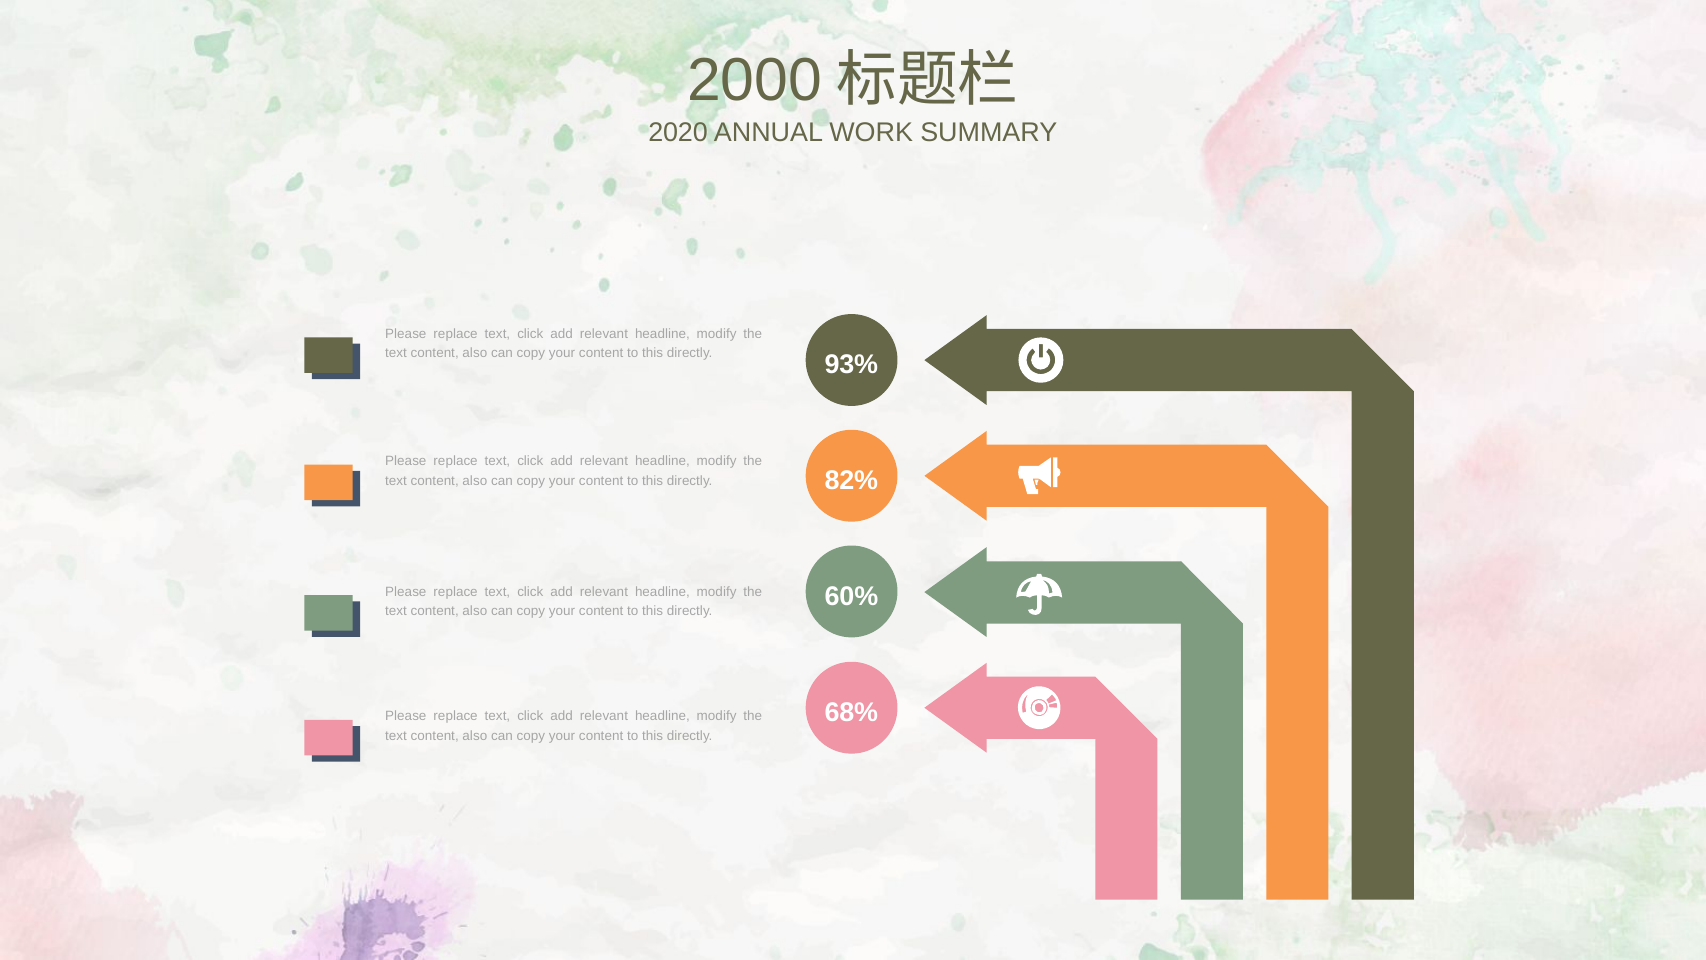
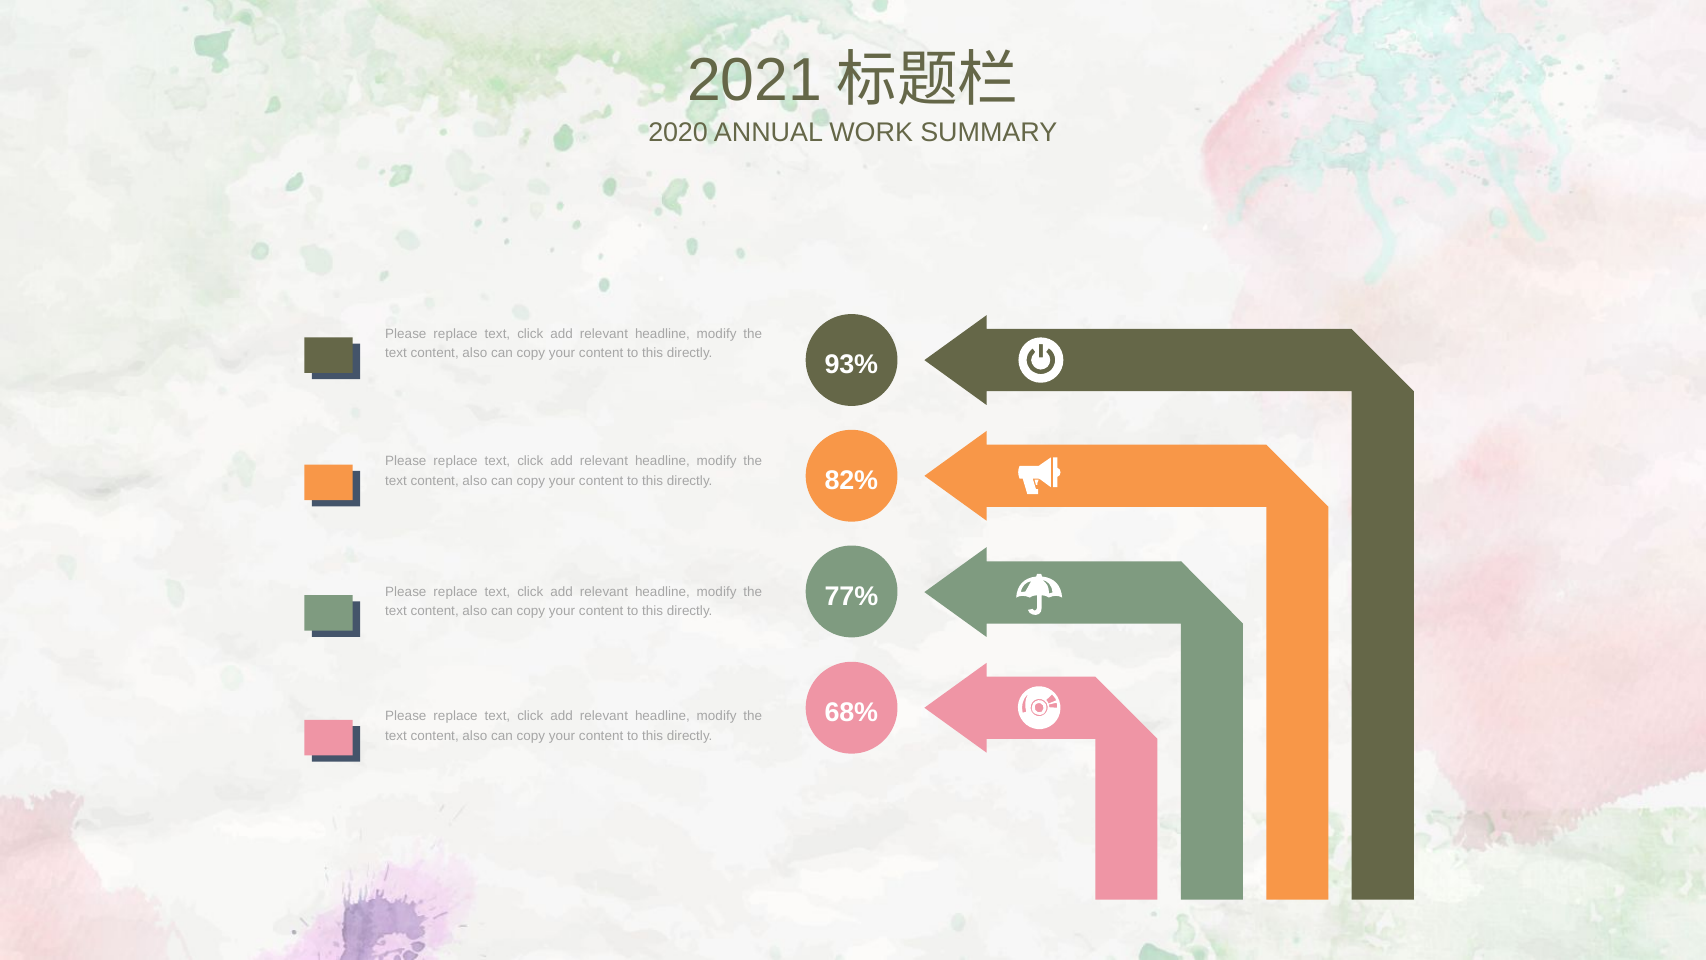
2000: 2000 -> 2021 (755, 81)
60%: 60% -> 77% (851, 596)
